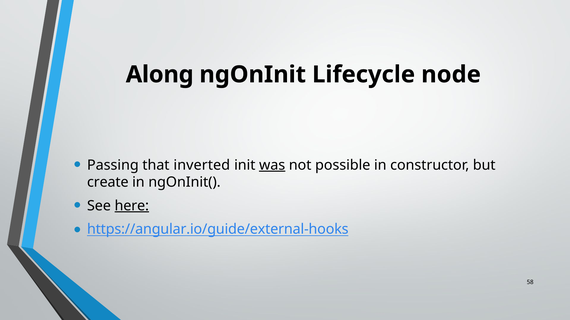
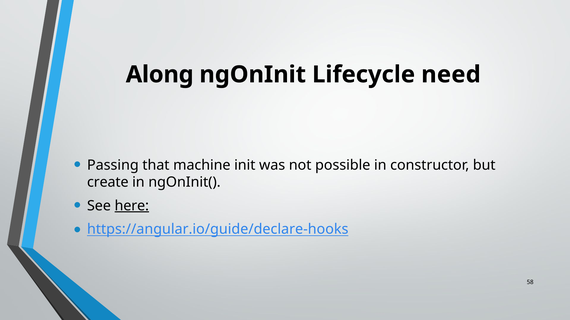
node: node -> need (451, 75)
inverted: inverted -> machine (202, 165)
was underline: present -> none (272, 165)
https://angular.io/guide/external-hooks: https://angular.io/guide/external-hooks -> https://angular.io/guide/declare-hooks (218, 230)
